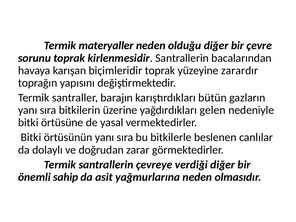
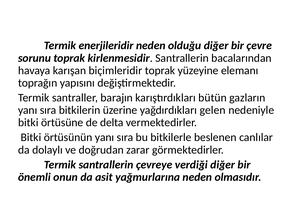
materyaller: materyaller -> enerjileridir (106, 46)
zarardır: zarardır -> elemanı (240, 70)
yasal: yasal -> delta (112, 123)
sahip: sahip -> onun (66, 177)
